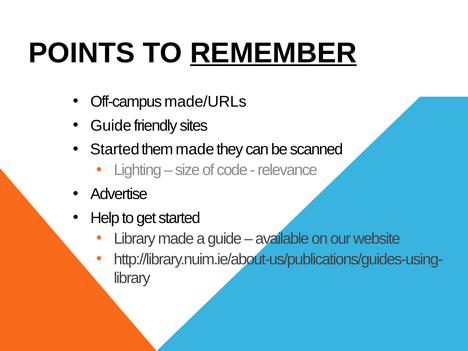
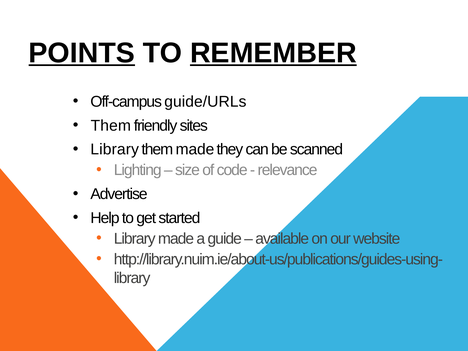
POINTS underline: none -> present (82, 53)
made/URLs: made/URLs -> guide/URLs (205, 102)
Guide: Guide -> Them (111, 126)
Started: Started -> Library (115, 149)
